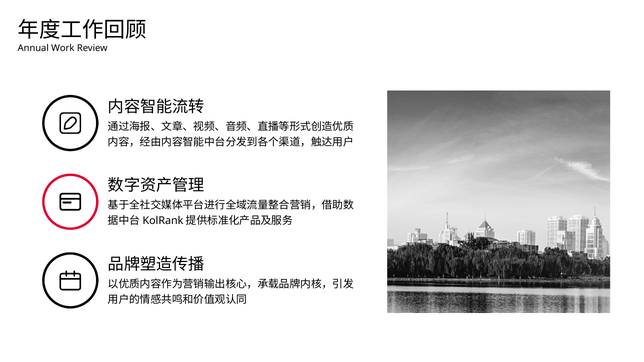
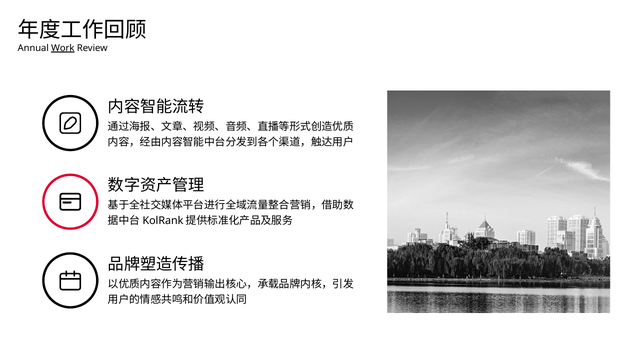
Work underline: none -> present (63, 48)
